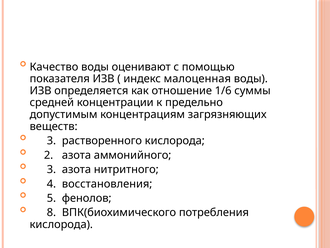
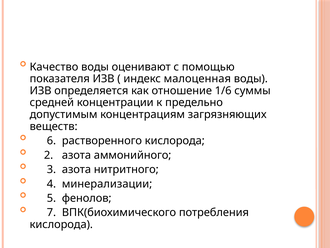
3: 3 -> 6 (51, 140)
восстановления: восстановления -> минерализации (107, 183)
8: 8 -> 7 (51, 212)
